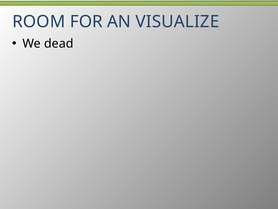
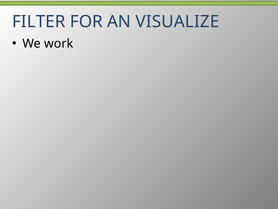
ROOM: ROOM -> FILTER (39, 22)
dead: dead -> work (59, 43)
